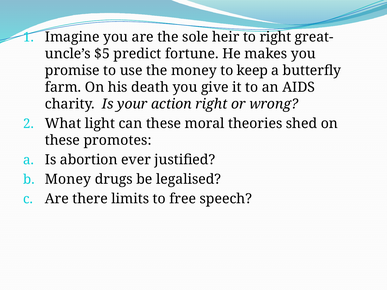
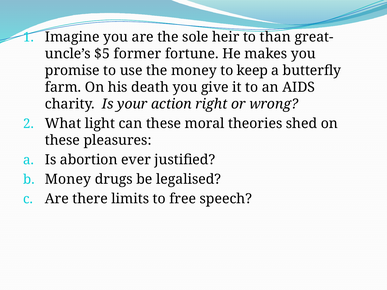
to right: right -> than (275, 37)
predict: predict -> former (137, 54)
promotes: promotes -> pleasures (118, 140)
